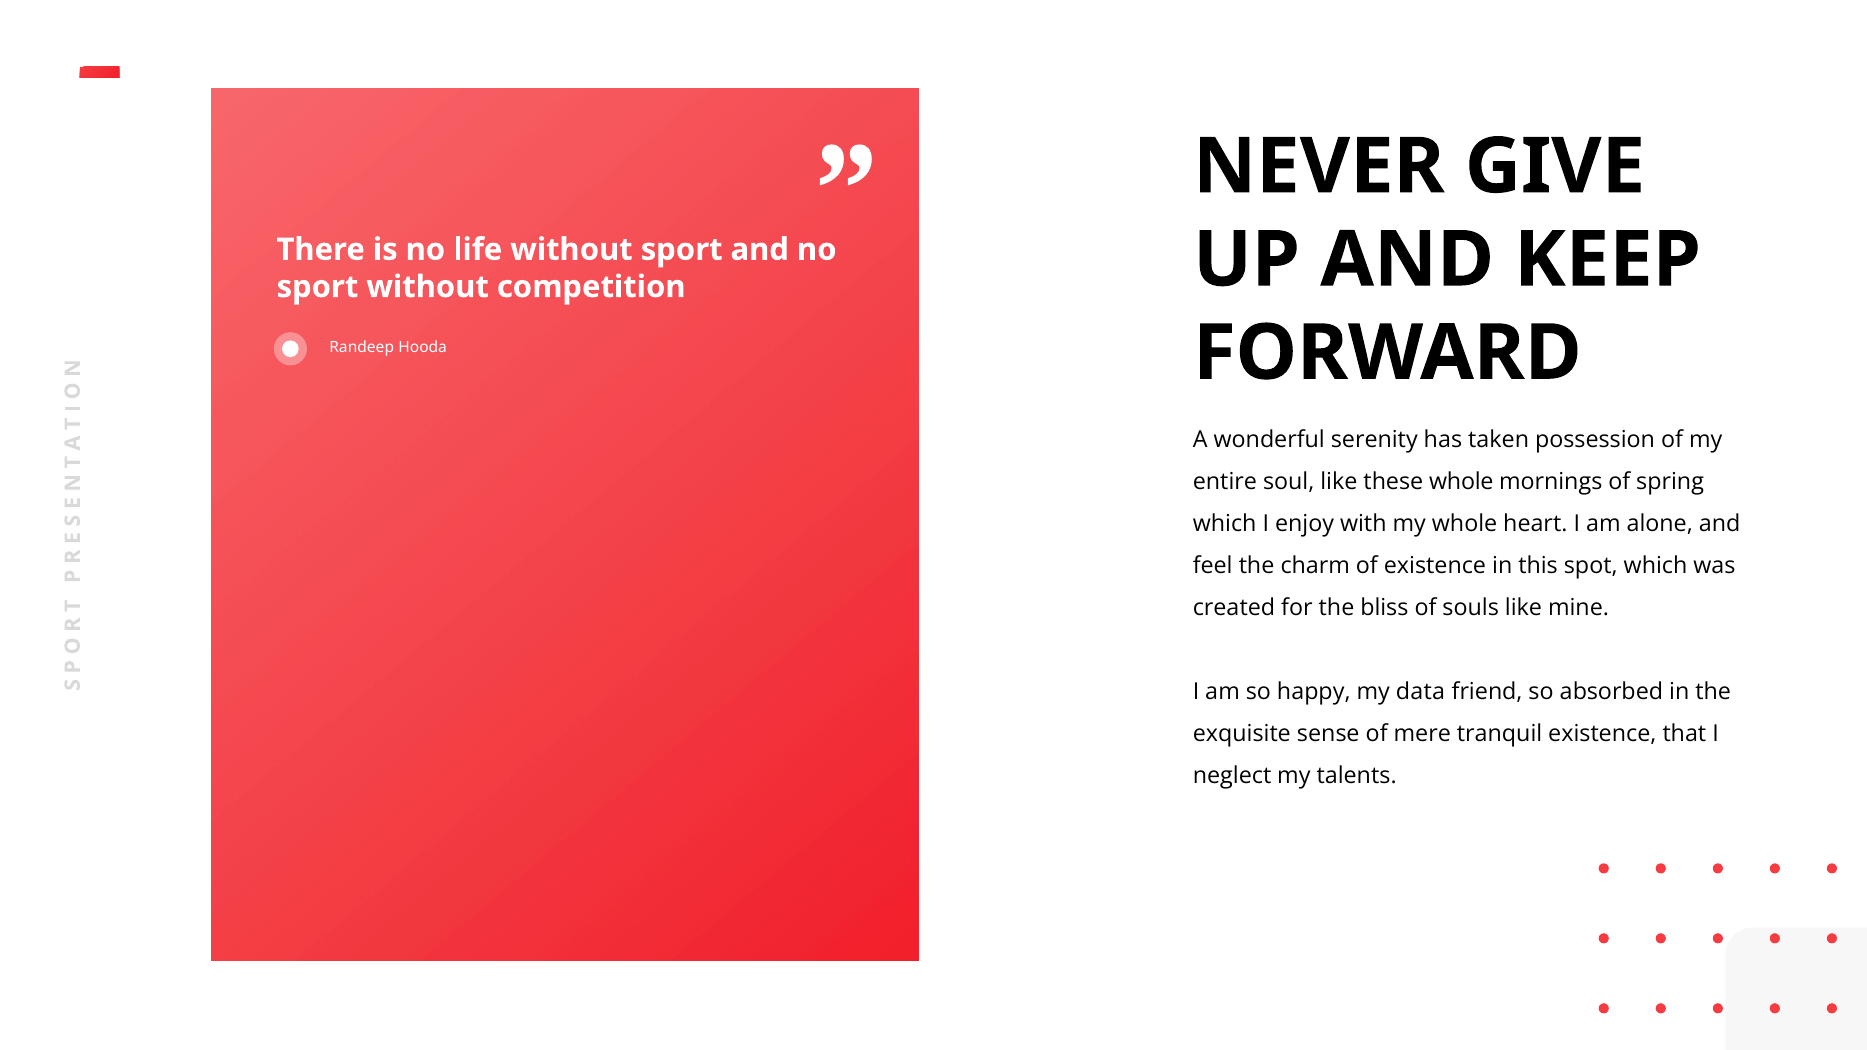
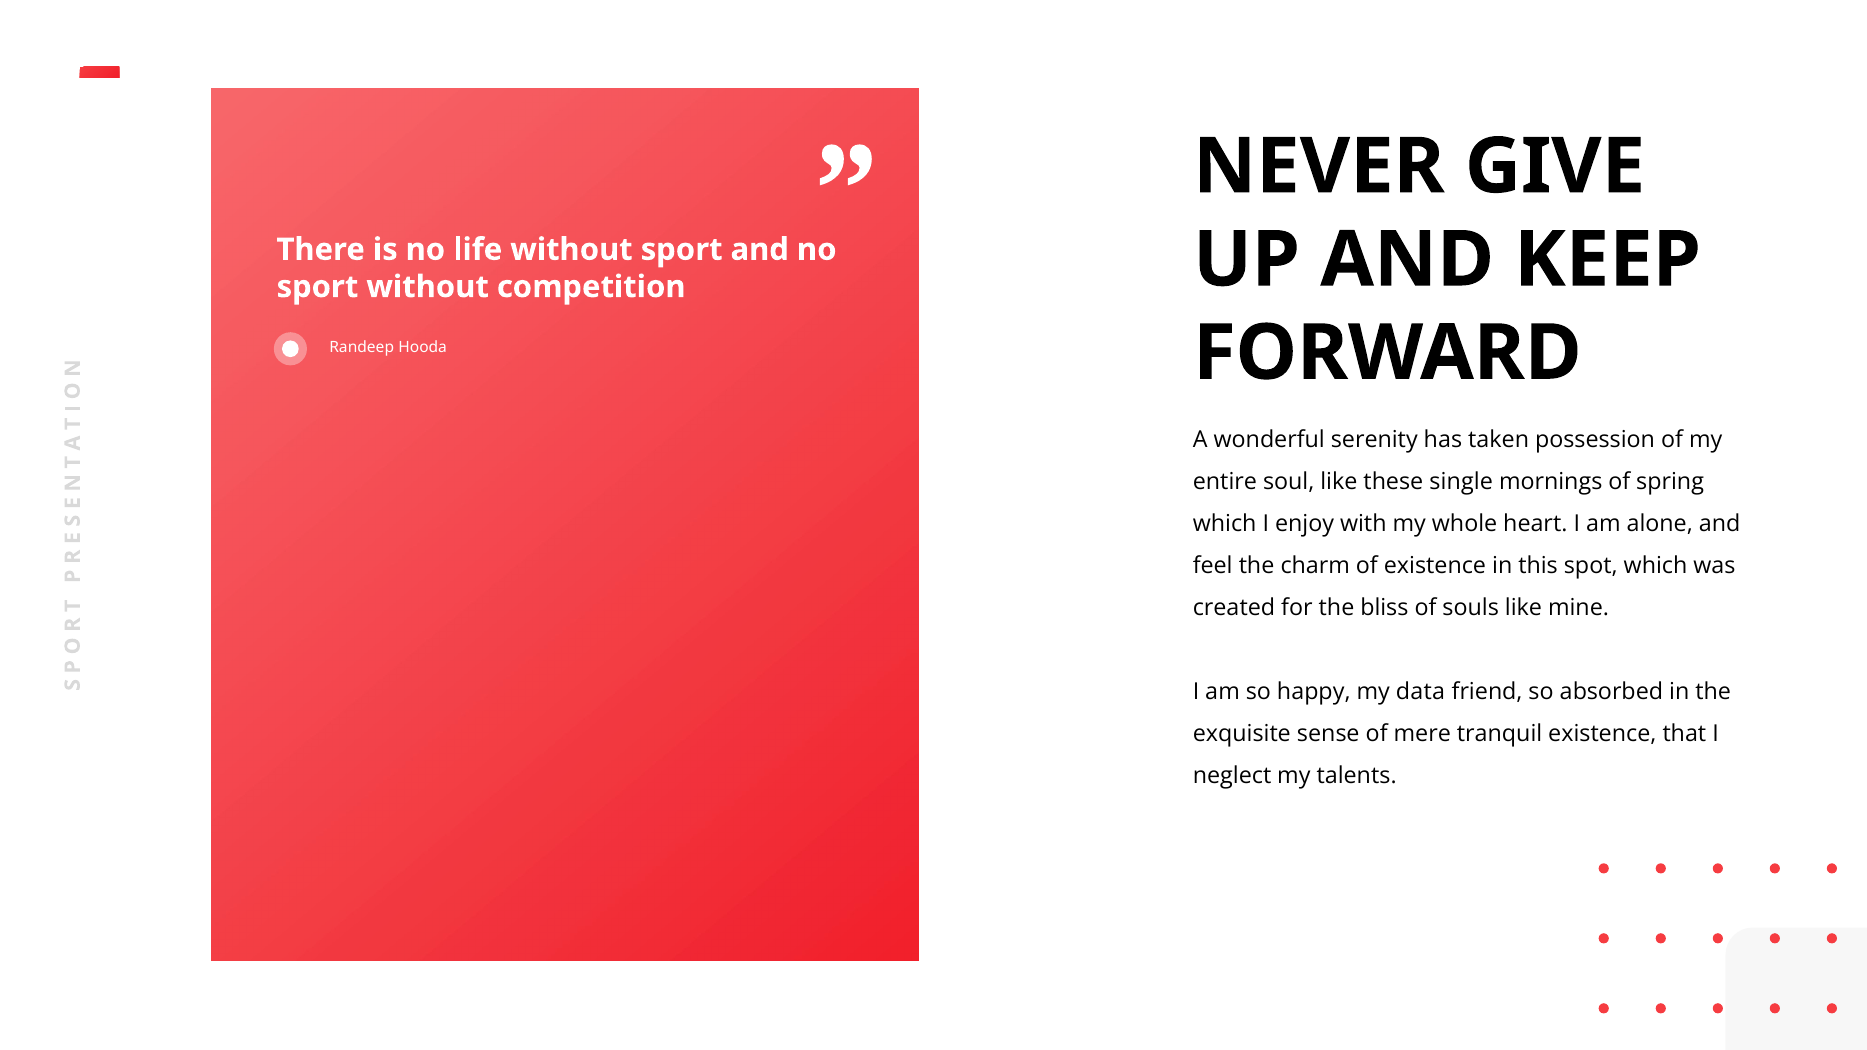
these whole: whole -> single (1461, 482)
